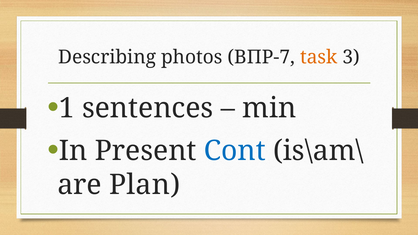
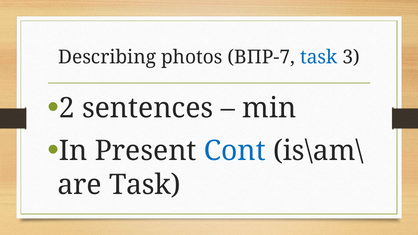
task colour: orange -> blue (319, 57)
1: 1 -> 2 (67, 108)
Plan: Plan -> Task (145, 185)
